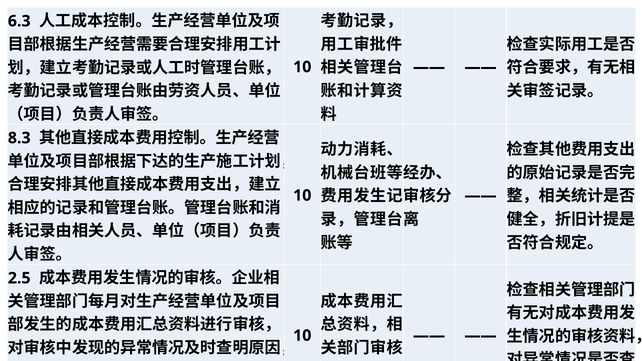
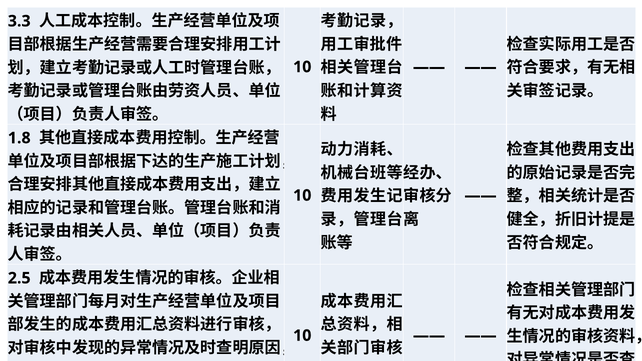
6.3: 6.3 -> 3.3 (19, 21)
8.3: 8.3 -> 1.8 (19, 138)
